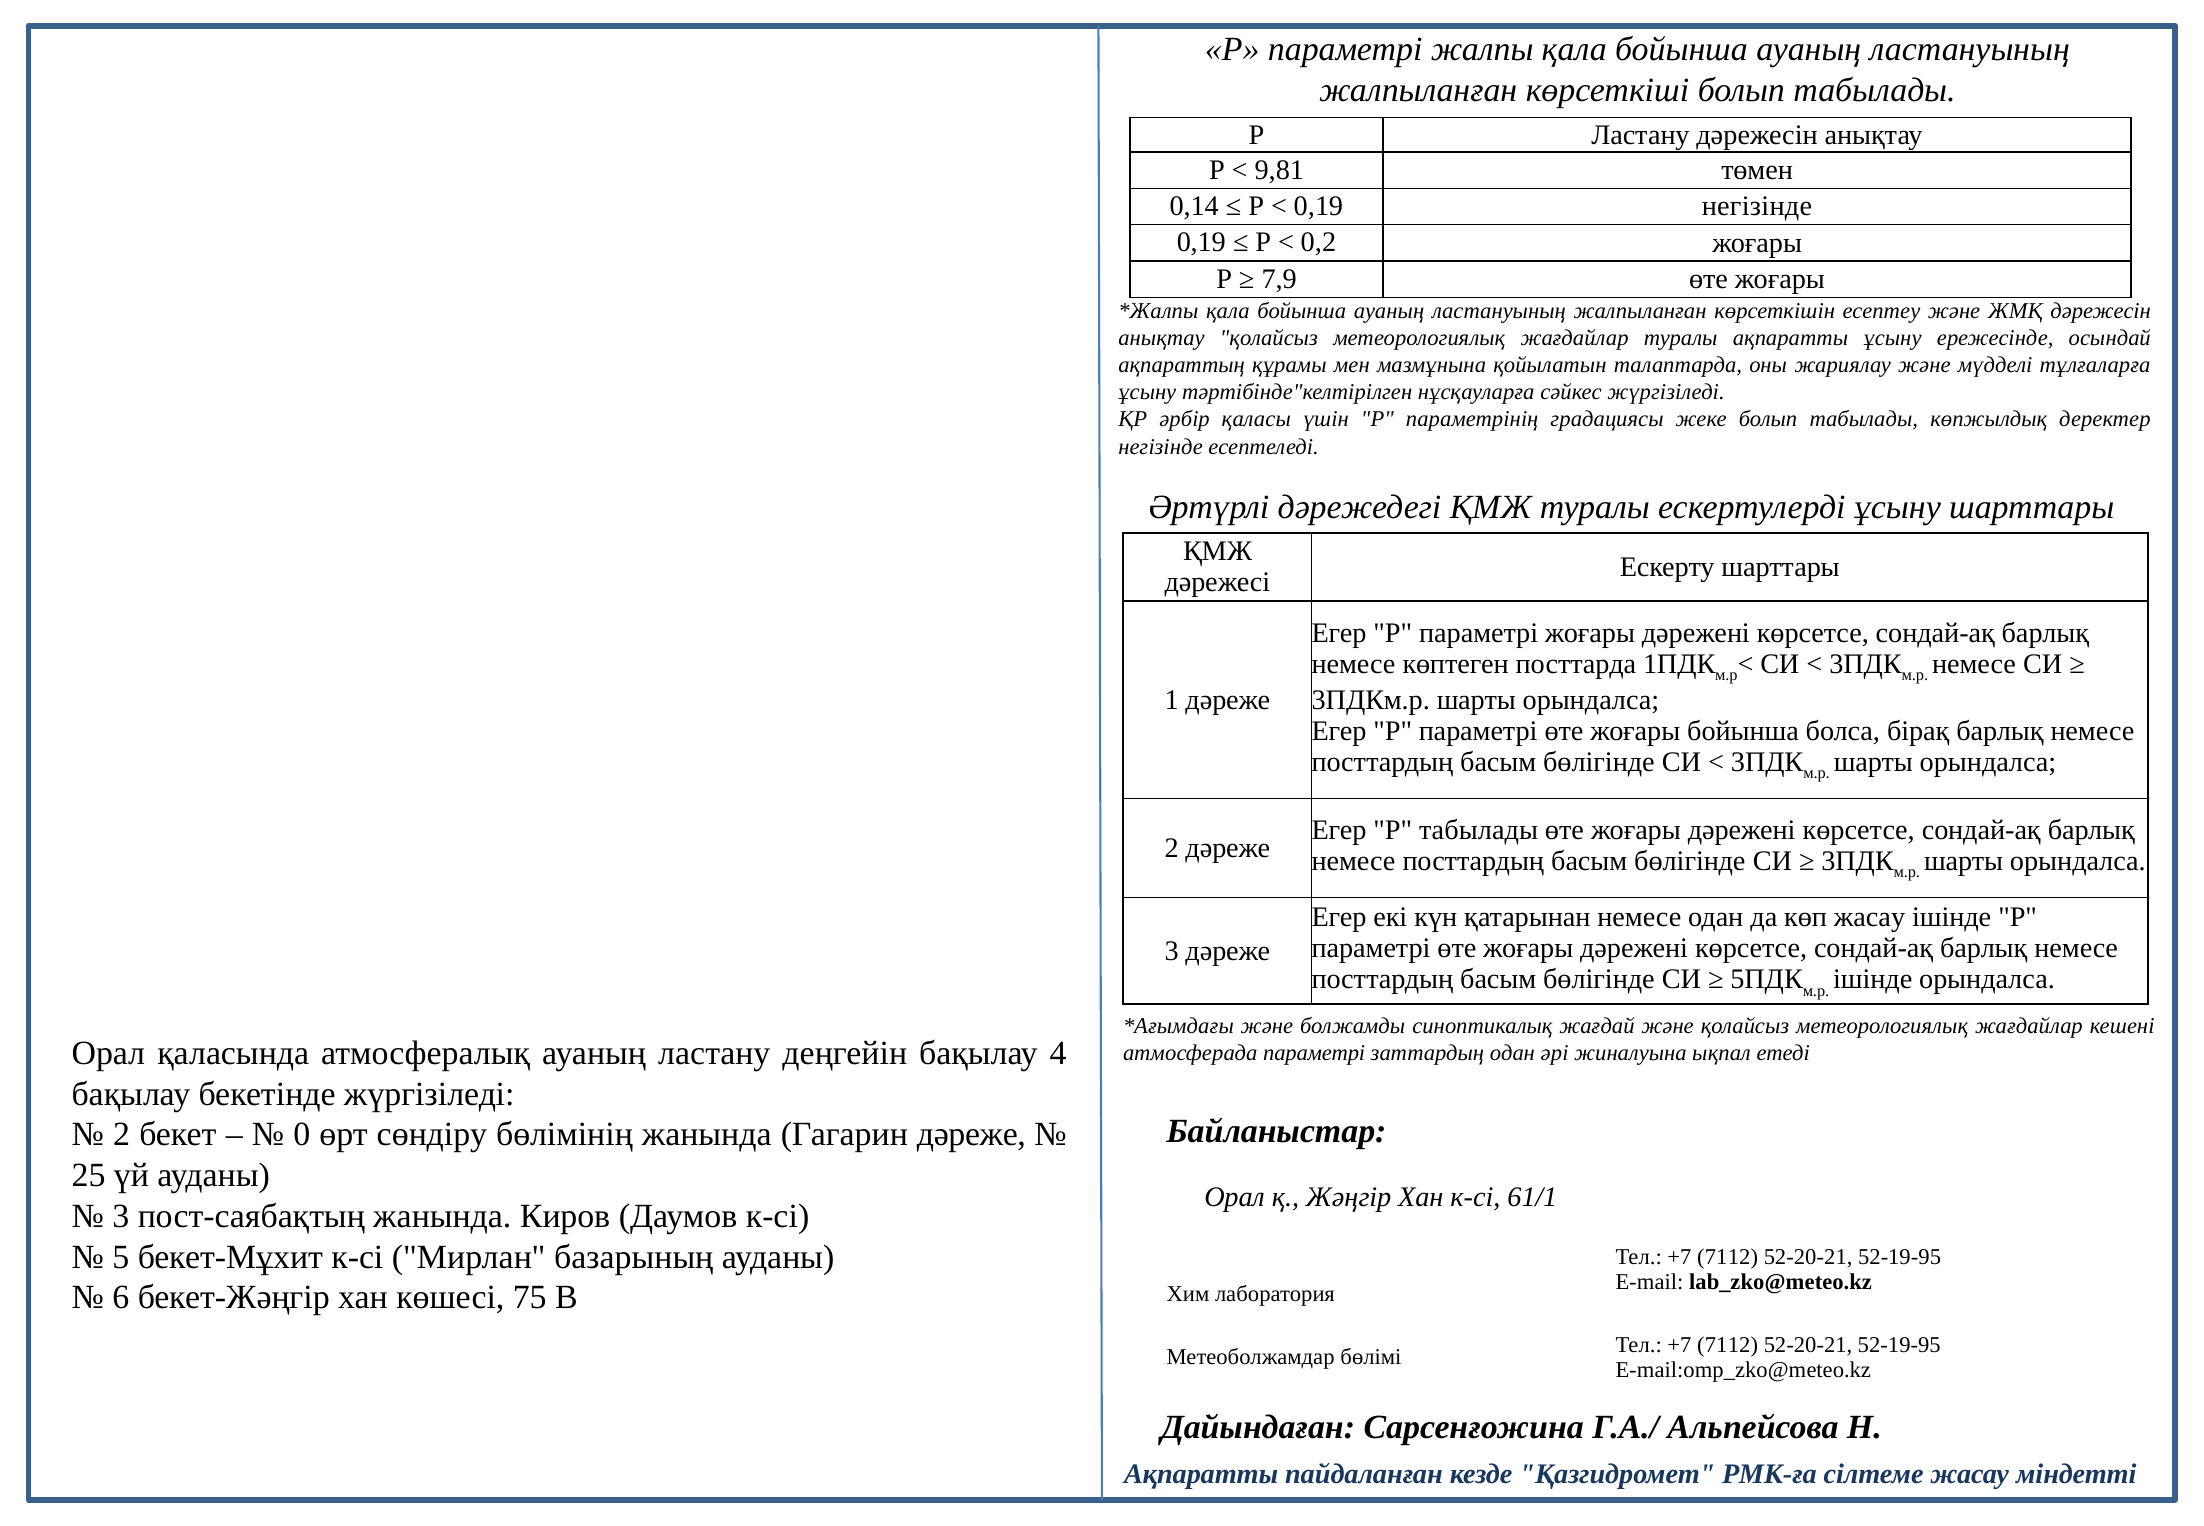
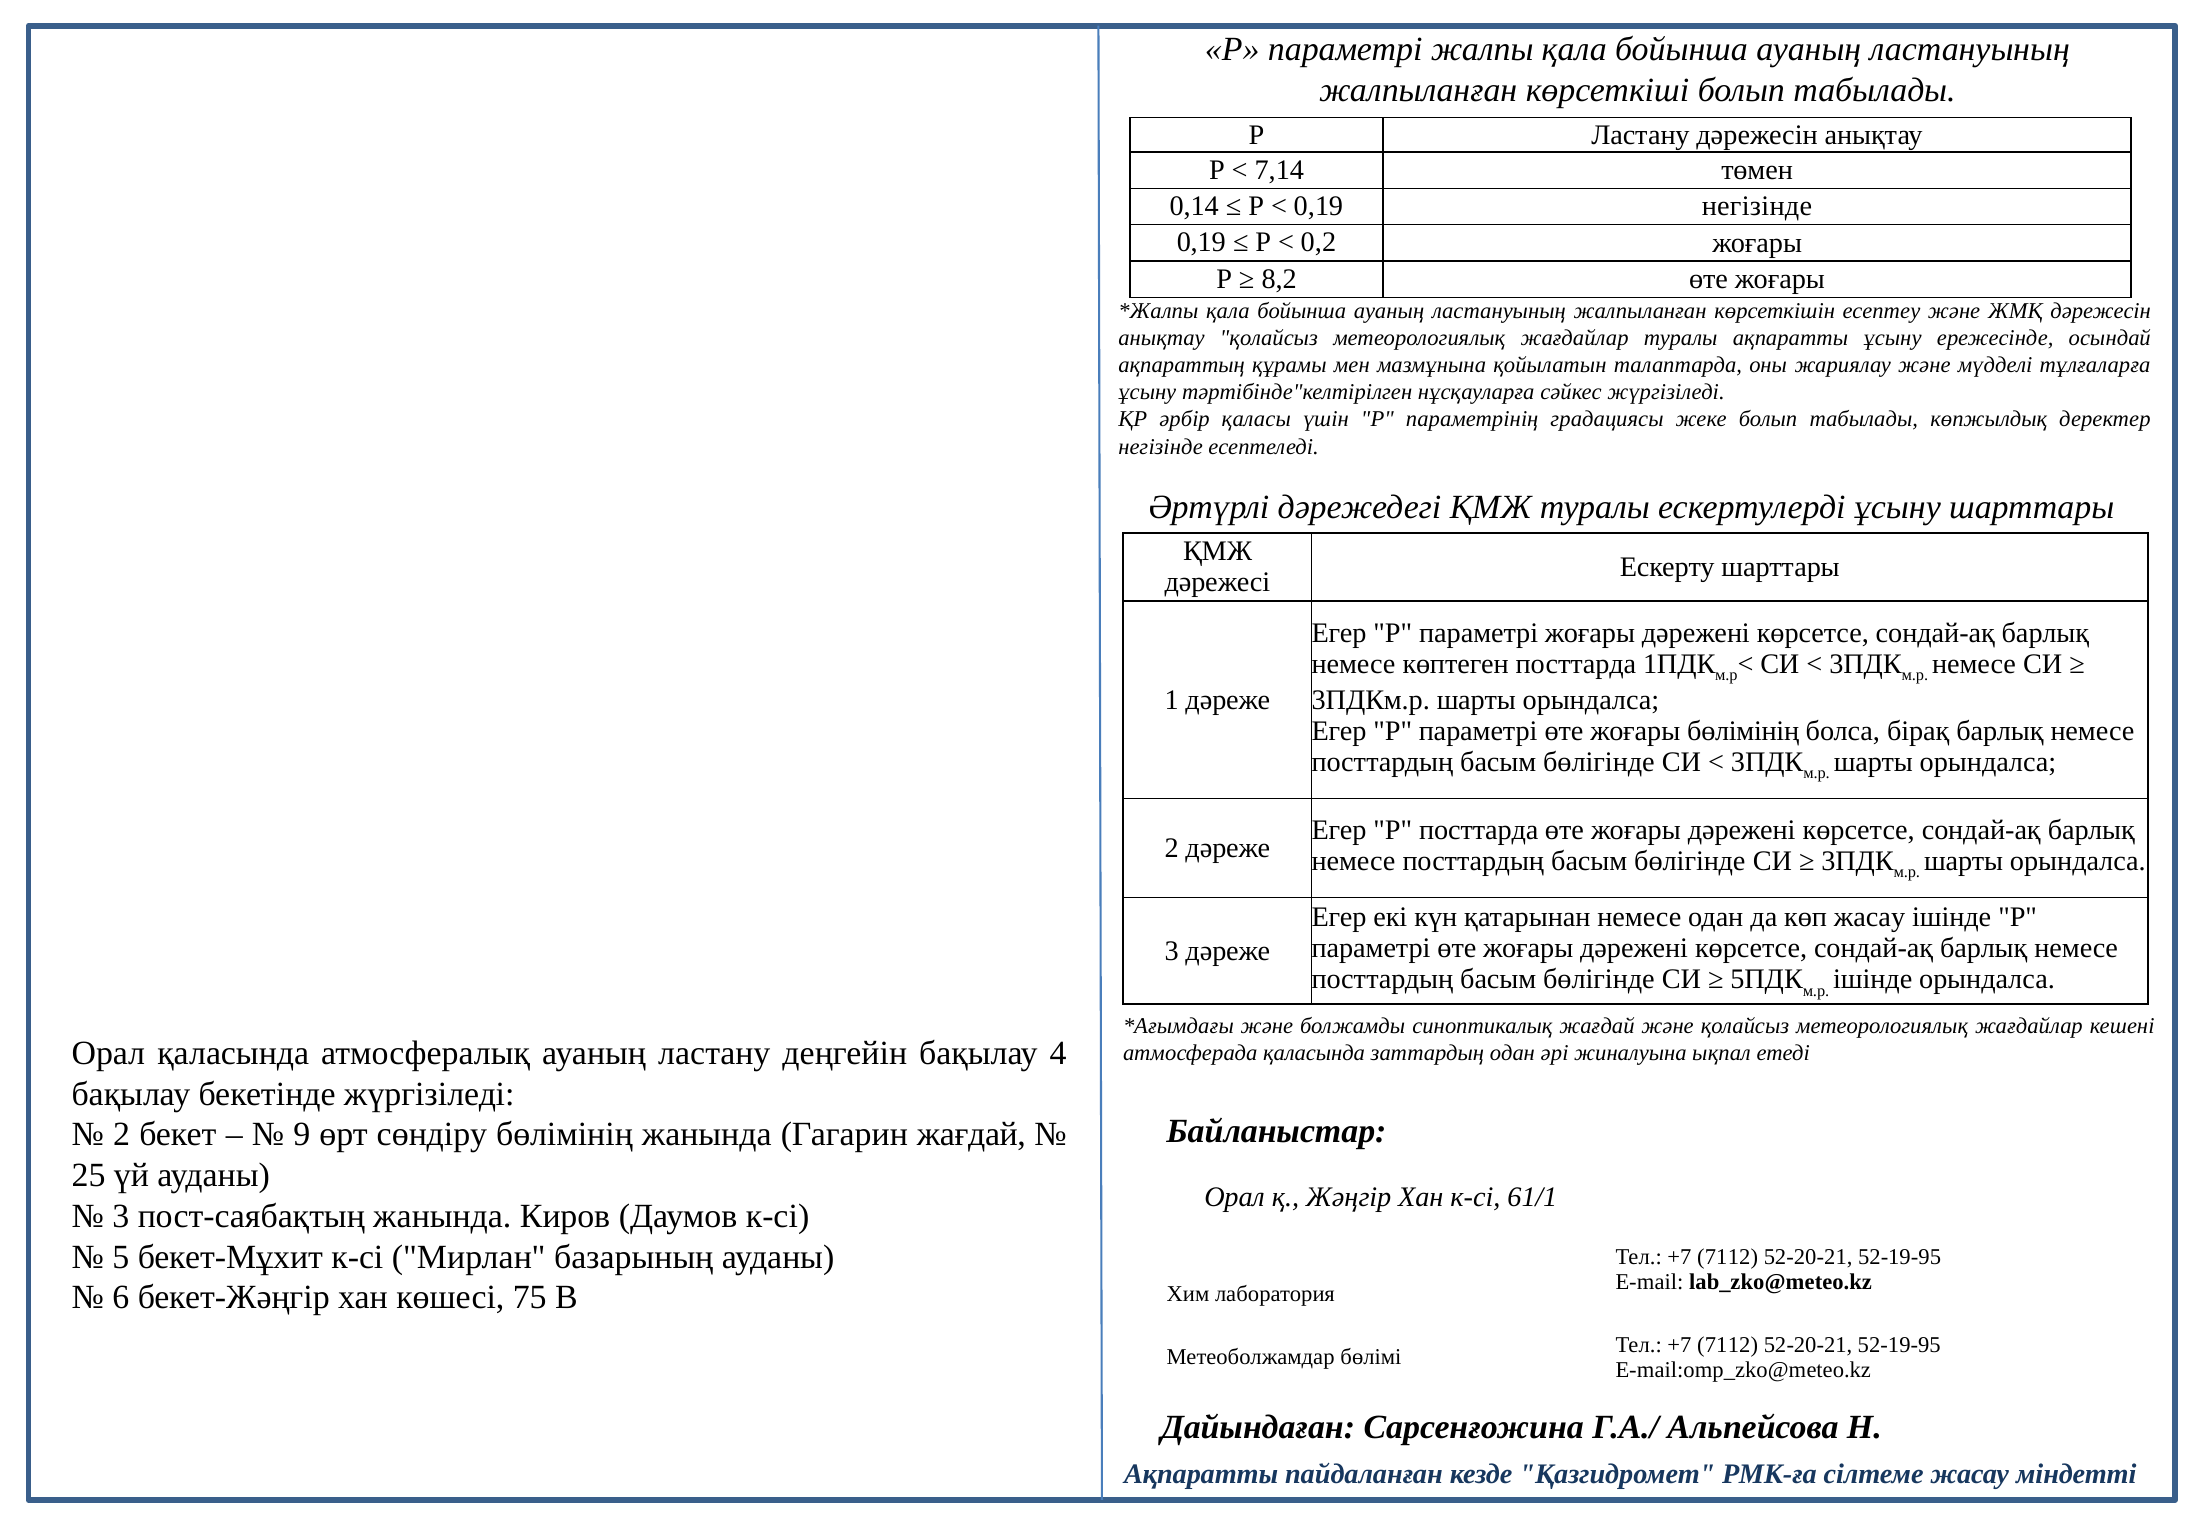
9,81: 9,81 -> 7,14 (1279, 170)
7,9: 7,9 -> 8,2 (1279, 279)
жоғары бойынша: бойынша -> бөлімінің (1743, 731)
Р табылады: табылады -> посттарда (1479, 830)
атмосферада параметрі: параметрі -> қаласында (1314, 1053)
0: 0 -> 9 (302, 1135)
Гагарин дәреже: дәреже -> жағдай (971, 1135)
